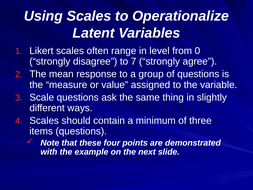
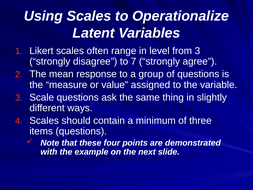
from 0: 0 -> 3 (197, 51)
